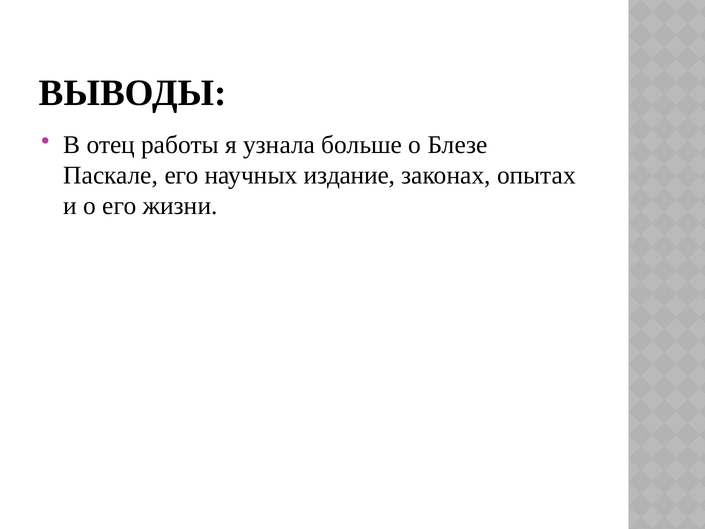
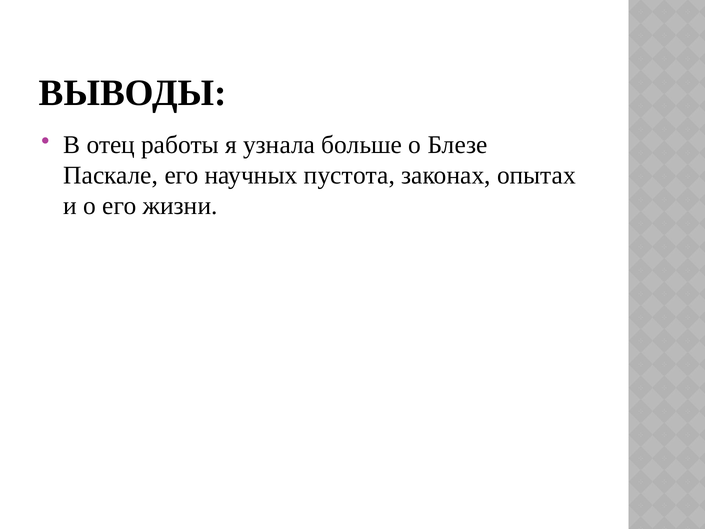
издание: издание -> пустота (349, 175)
